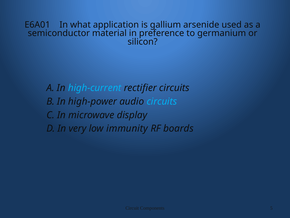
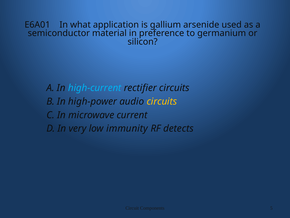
circuits colour: light blue -> yellow (162, 101)
display: display -> current (132, 115)
boards: boards -> detects (178, 128)
